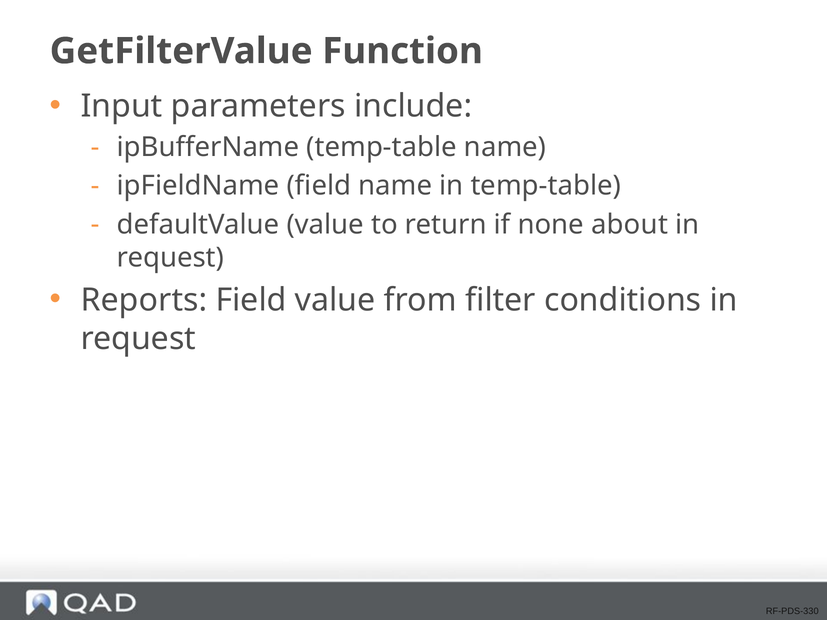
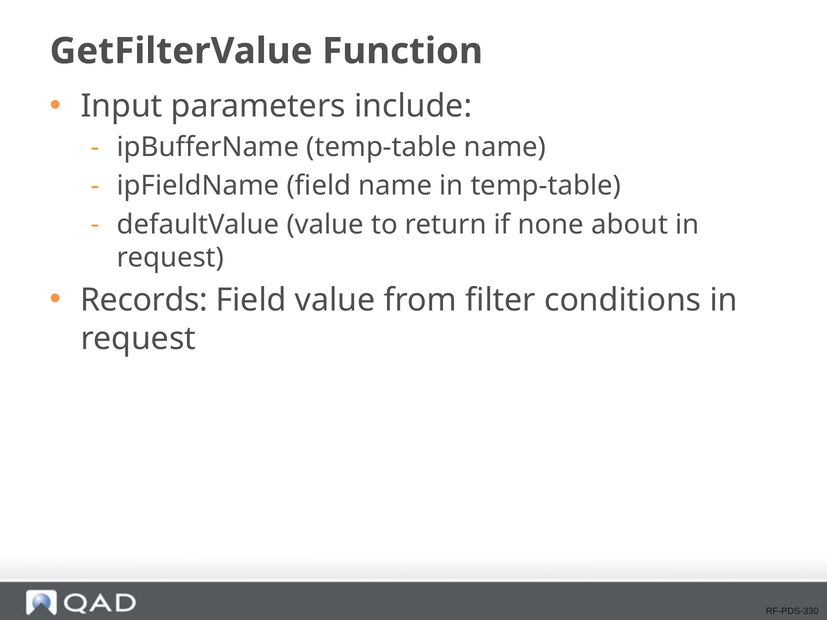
Reports: Reports -> Records (144, 300)
